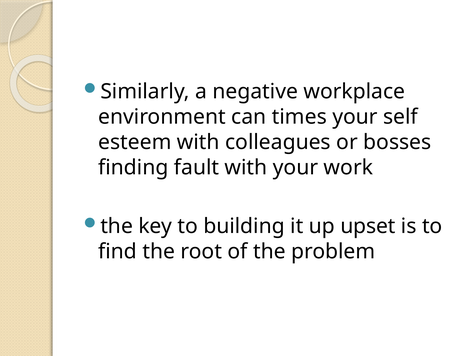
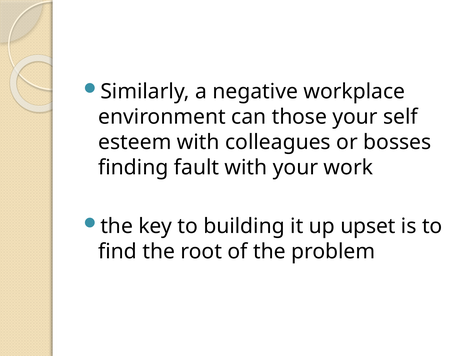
times: times -> those (299, 117)
